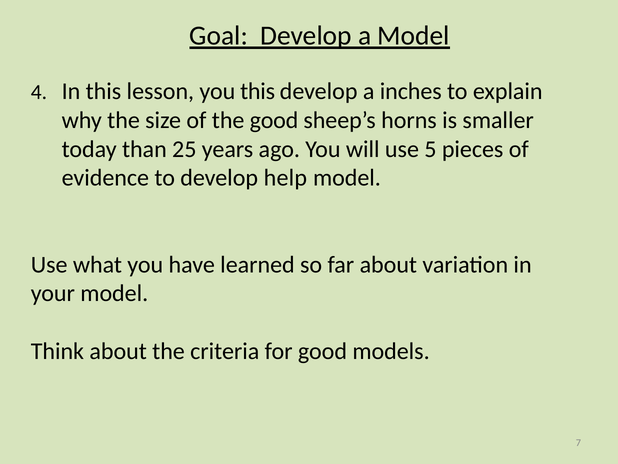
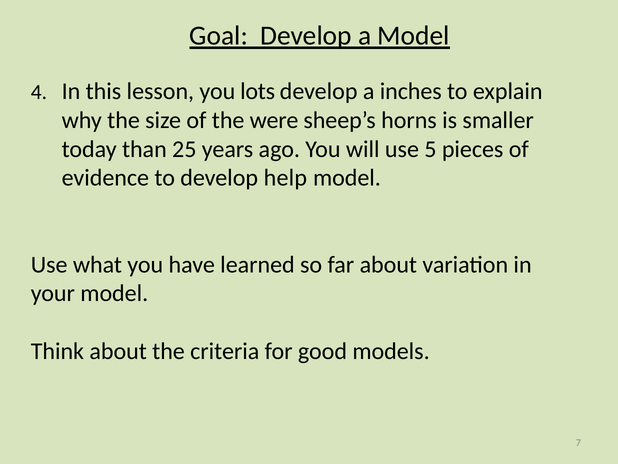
you this: this -> lots (258, 91)
the good: good -> were (274, 120)
